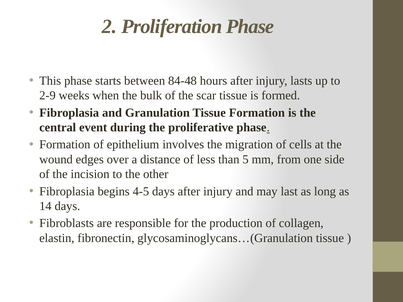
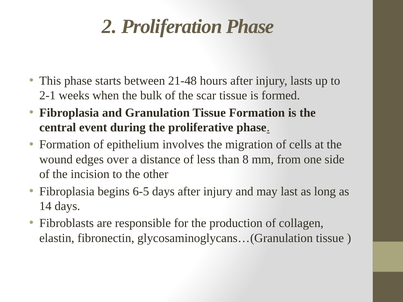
84-48: 84-48 -> 21-48 (182, 81)
2-9: 2-9 -> 2-1 (47, 96)
5: 5 -> 8 (246, 159)
4-5: 4-5 -> 6-5 (141, 191)
